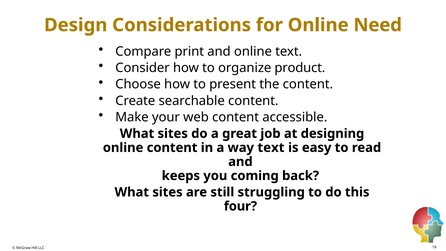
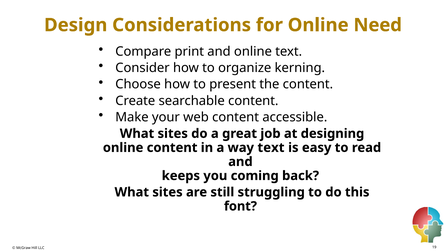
product: product -> kerning (300, 68)
four: four -> font (240, 206)
